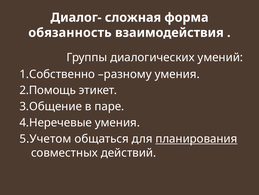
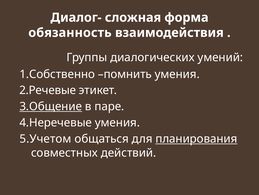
разному: разному -> помнить (125, 74)
2.Помощь: 2.Помощь -> 2.Речевые (48, 90)
3.Общение underline: none -> present (51, 106)
